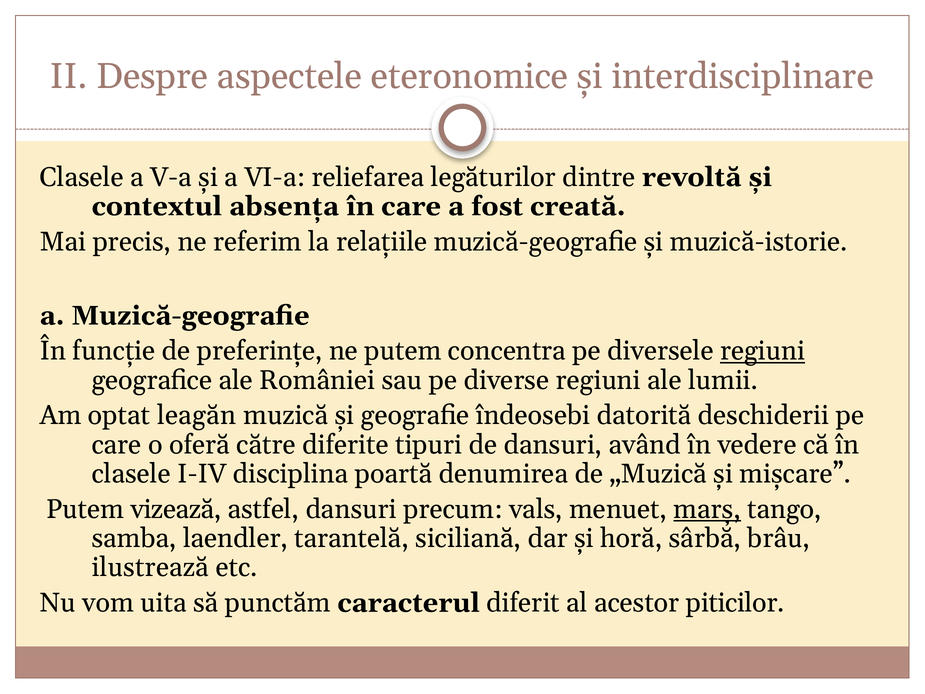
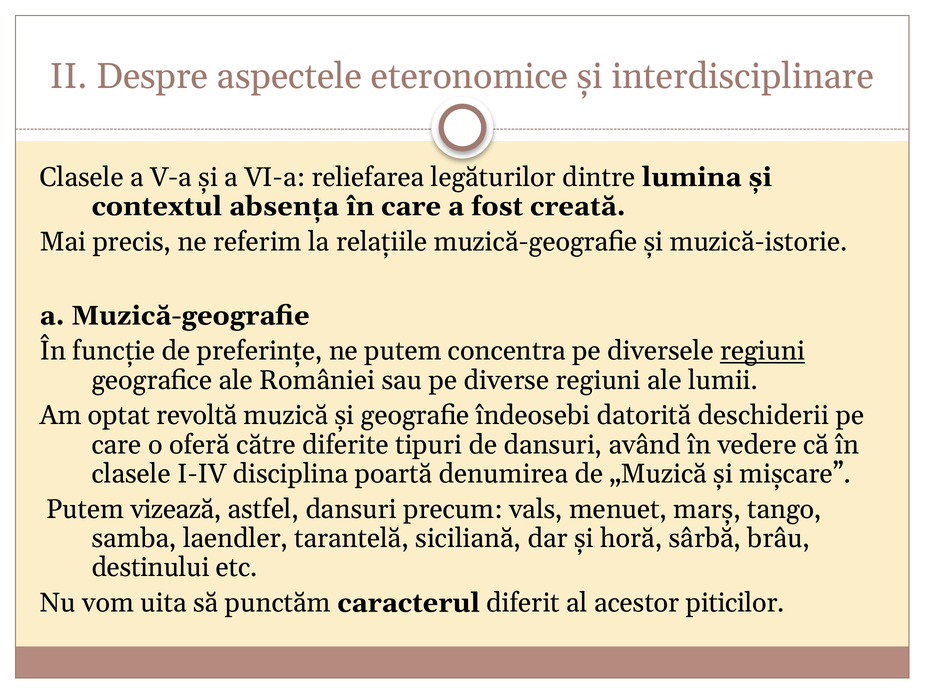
revoltă: revoltă -> lumina (692, 177)
leagăn: leagăn -> revoltă (197, 415)
marș underline: present -> none (707, 509)
ilustrează: ilustrează -> destinului (151, 567)
